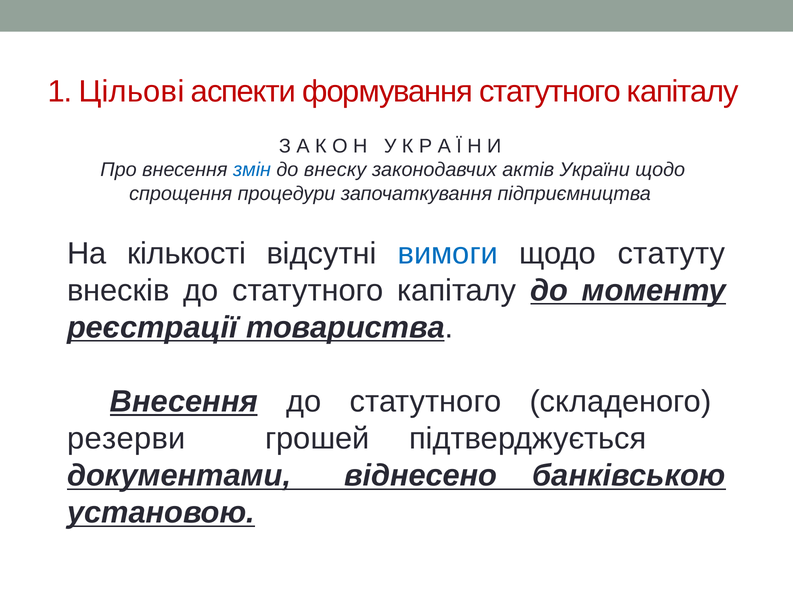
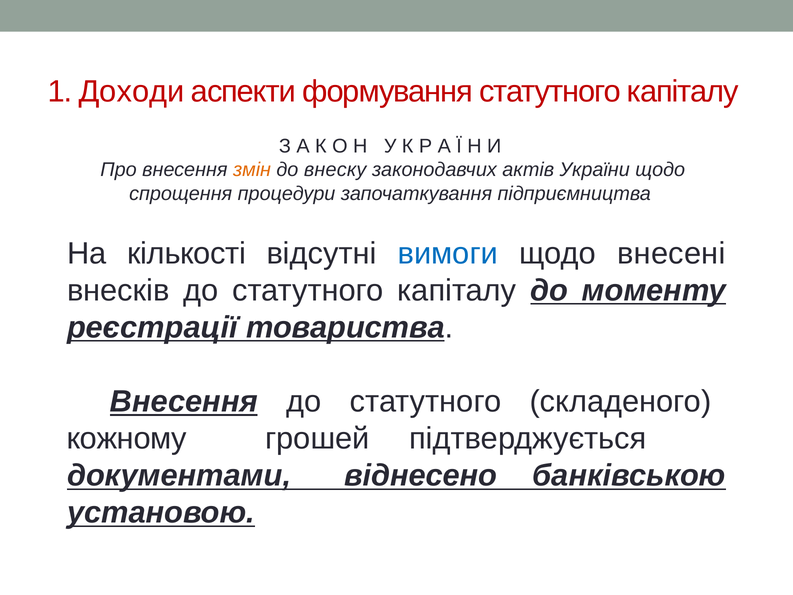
Цільові: Цільові -> Доходи (132, 91)
змін colour: blue -> orange (252, 170)
статуту: статуту -> внесені (671, 253)
резерви: резерви -> кожному (127, 438)
